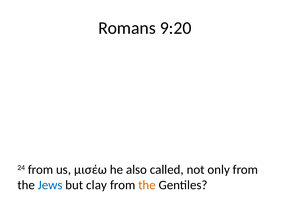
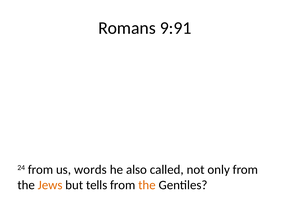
9:20: 9:20 -> 9:91 (176, 28)
μισέω: μισέω -> words (90, 169)
Jews colour: blue -> orange (50, 185)
clay: clay -> tells (97, 185)
